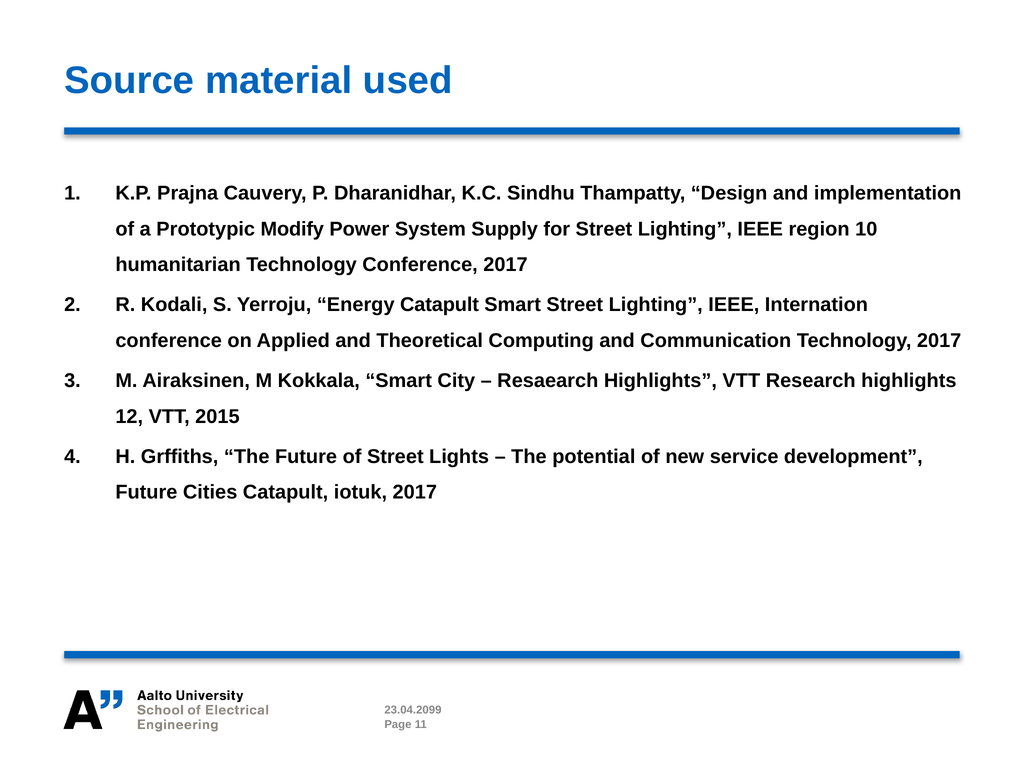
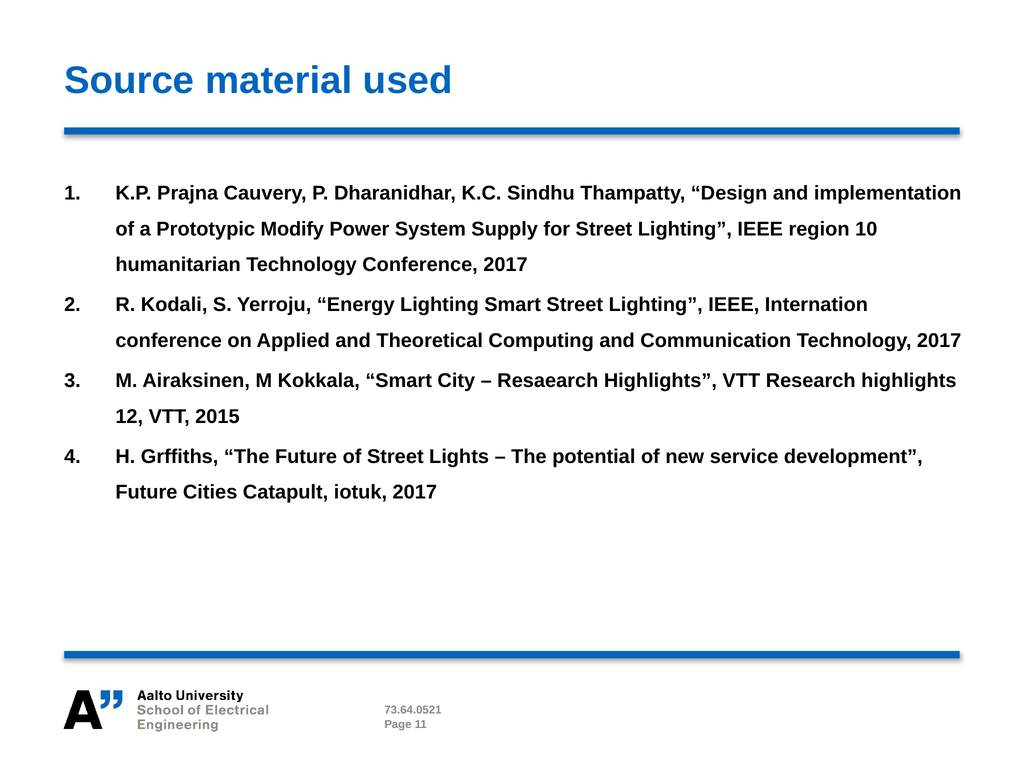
Energy Catapult: Catapult -> Lighting (439, 305)
23.04.2099: 23.04.2099 -> 73.64.0521 (413, 711)
